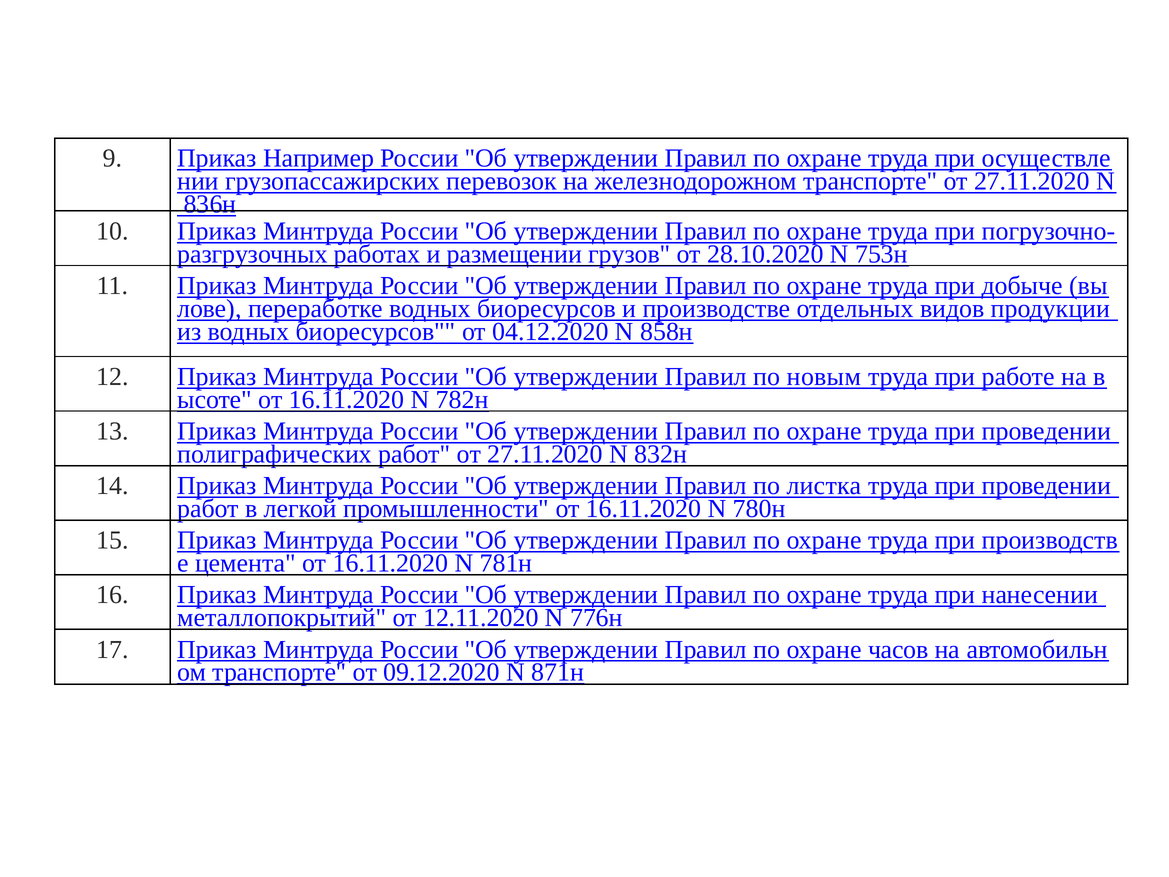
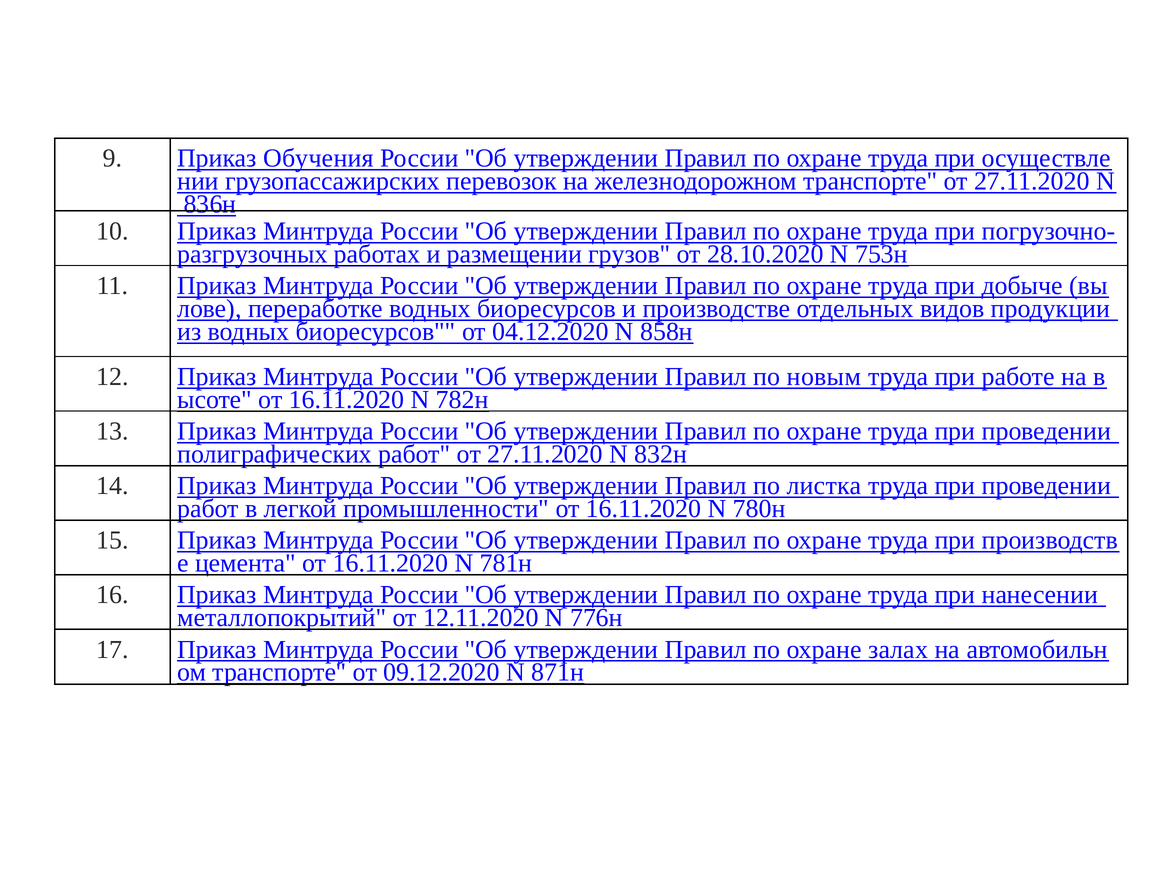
Например: Например -> Обучения (318, 158)
часов: часов -> залах (898, 649)
